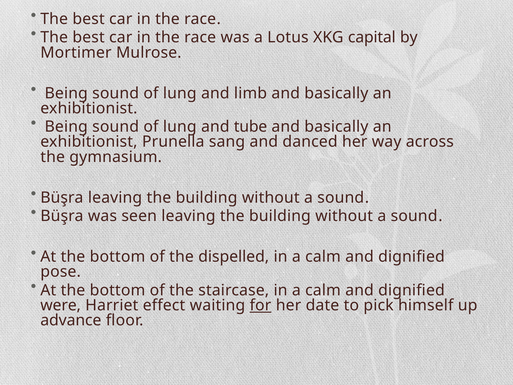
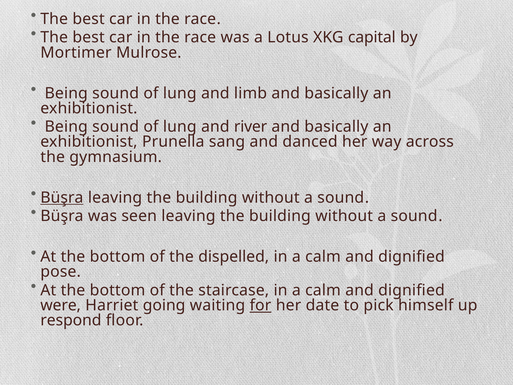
tube: tube -> river (251, 127)
Büşra underline: none -> present (62, 197)
effect: effect -> going (164, 305)
advance: advance -> respond (71, 320)
